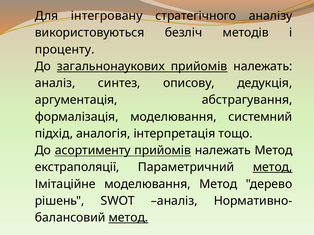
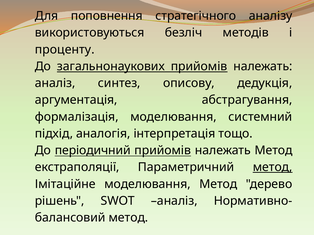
інтегровану: інтегровану -> поповнення (107, 16)
асортименту: асортименту -> періодичний (93, 151)
метод underline: present -> none (128, 218)
